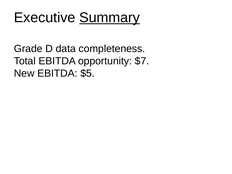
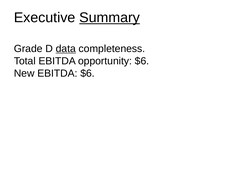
data underline: none -> present (66, 49)
opportunity $7: $7 -> $6 (142, 61)
EBITDA $5: $5 -> $6 (88, 73)
